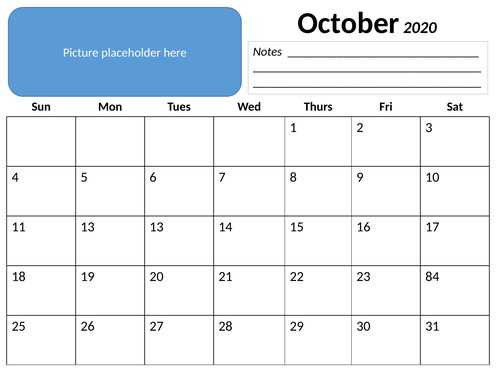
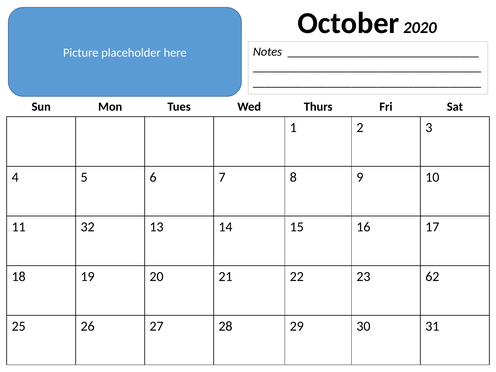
11 13: 13 -> 32 (88, 227)
84: 84 -> 62 (432, 277)
